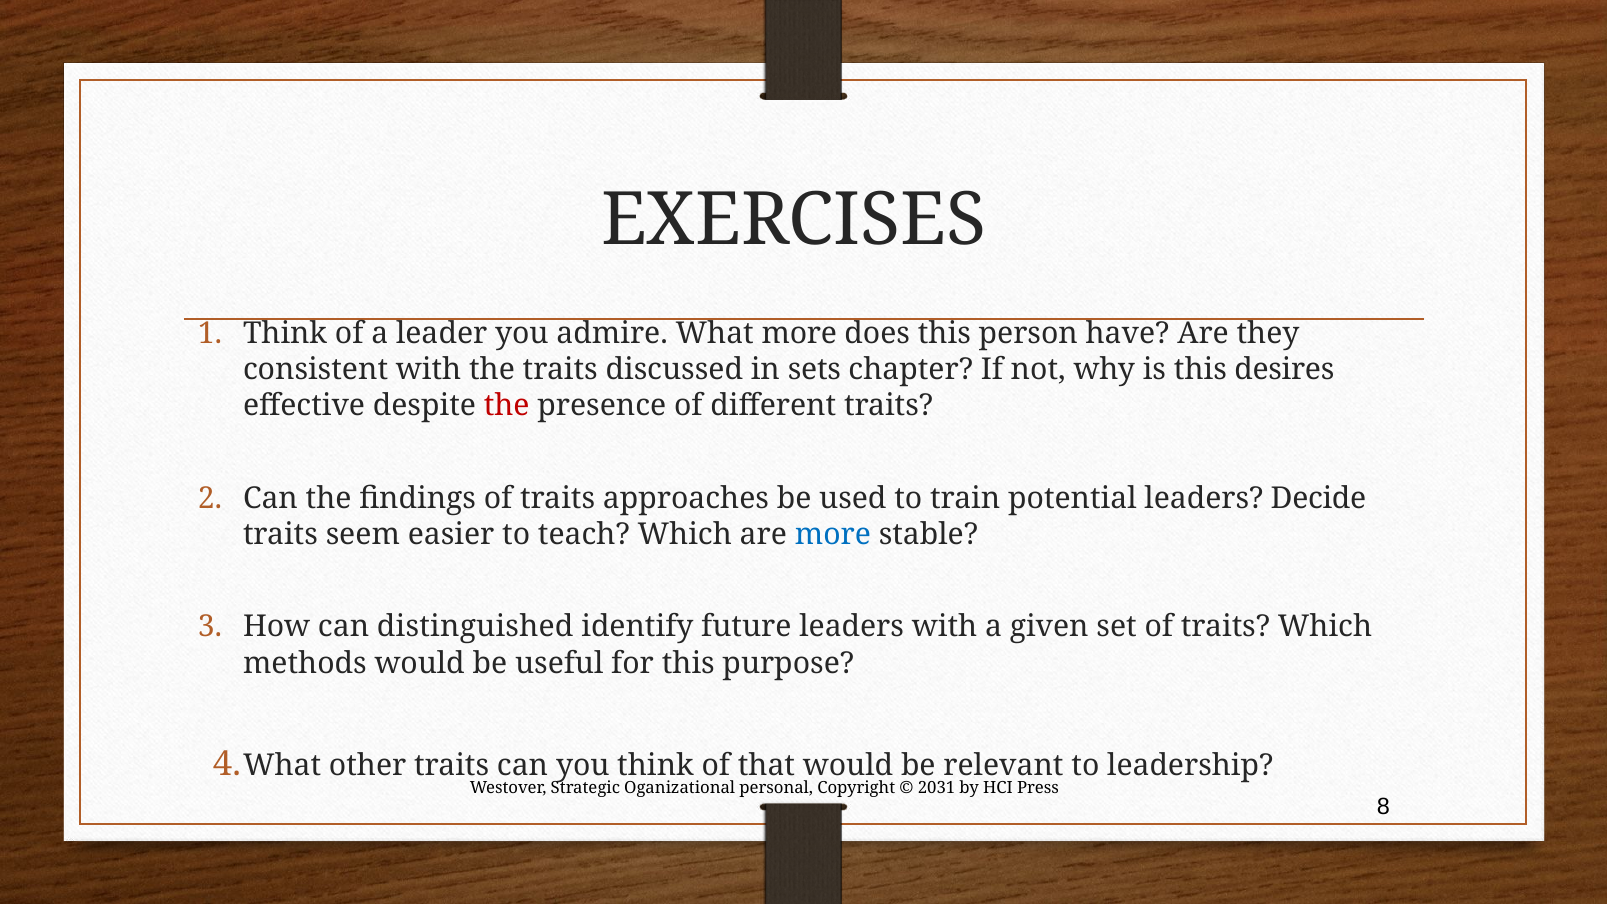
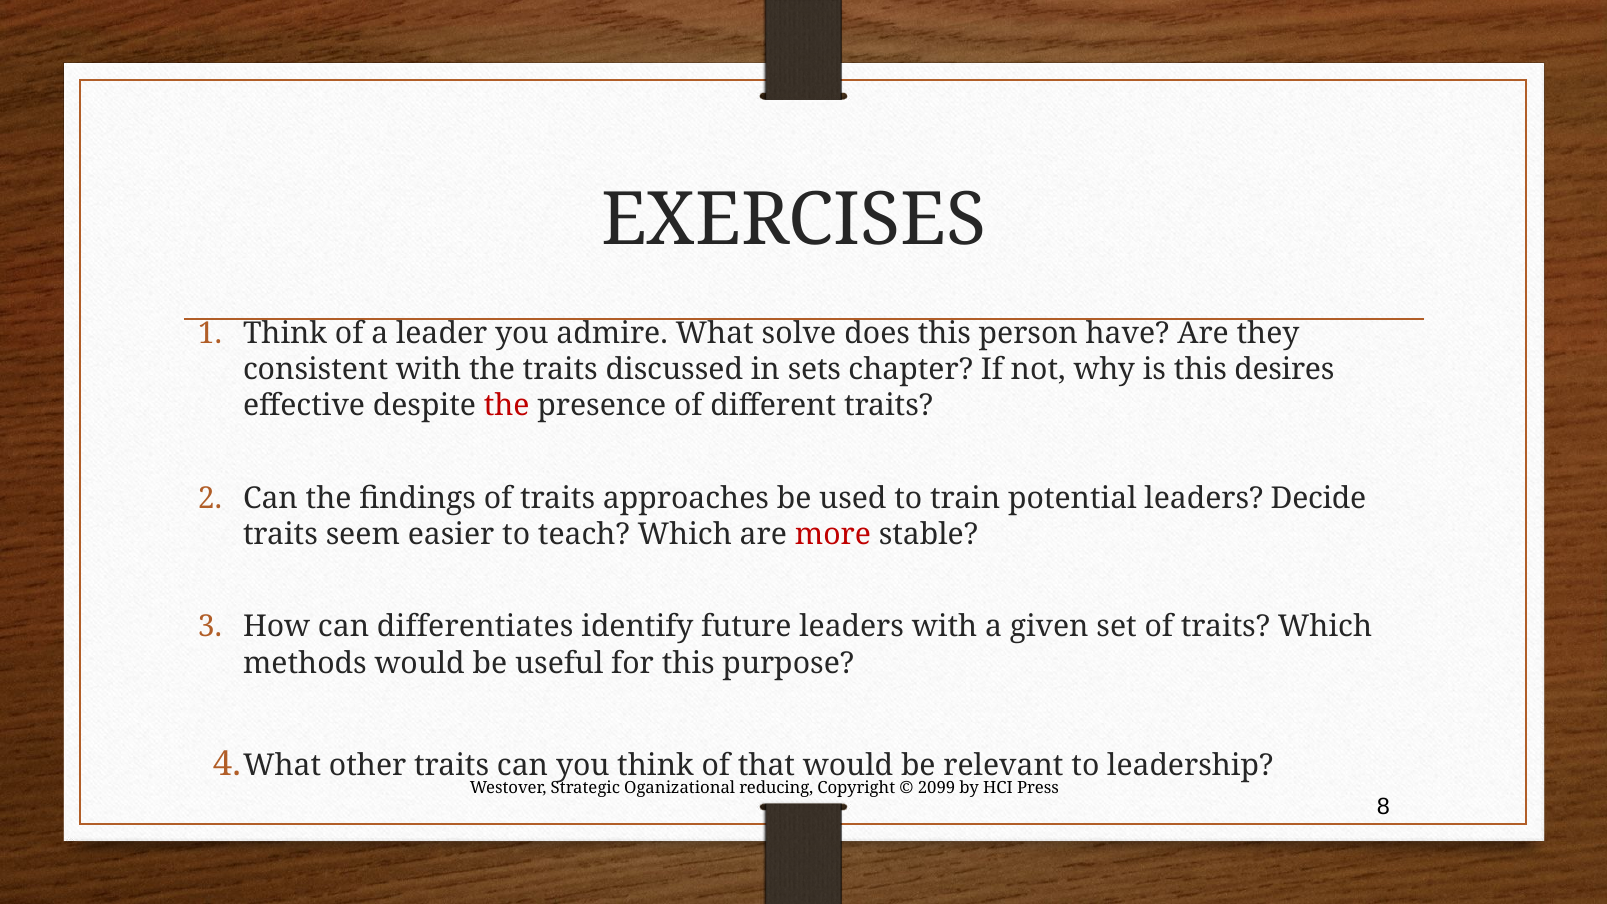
What more: more -> solve (799, 334)
more colour: blue -> red (833, 534)
distinguished: distinguished -> differentiates (475, 627)
personal: personal -> reducing (776, 788)
2031: 2031 -> 2099 (937, 788)
